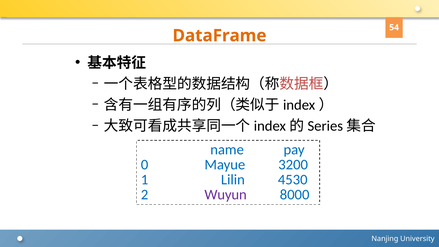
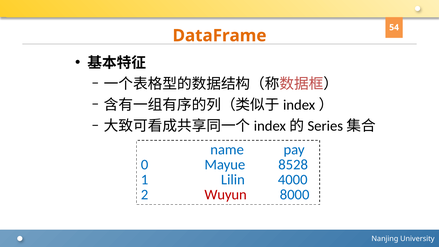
3200: 3200 -> 8528 (293, 165)
4530: 4530 -> 4000 (293, 180)
Wuyun colour: purple -> red (226, 194)
